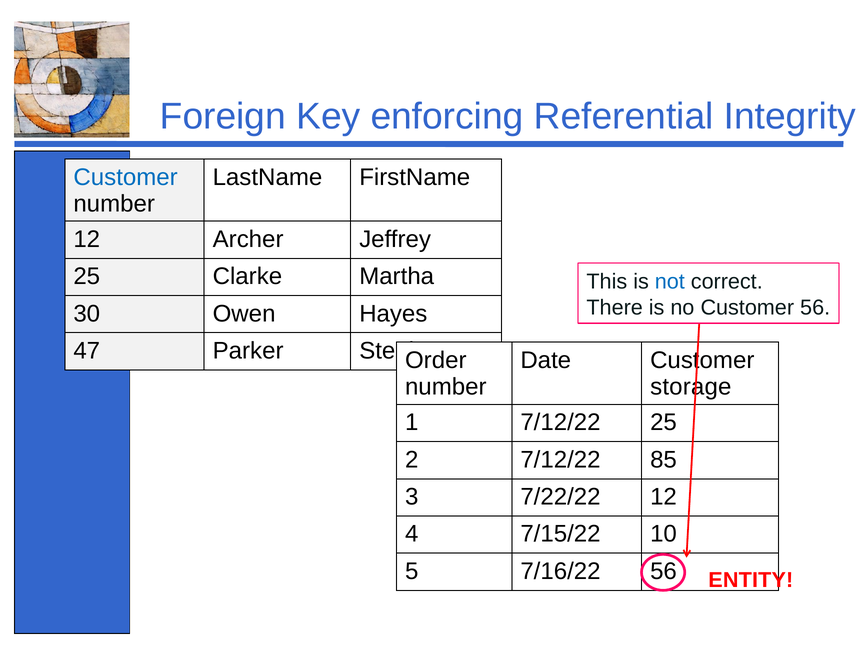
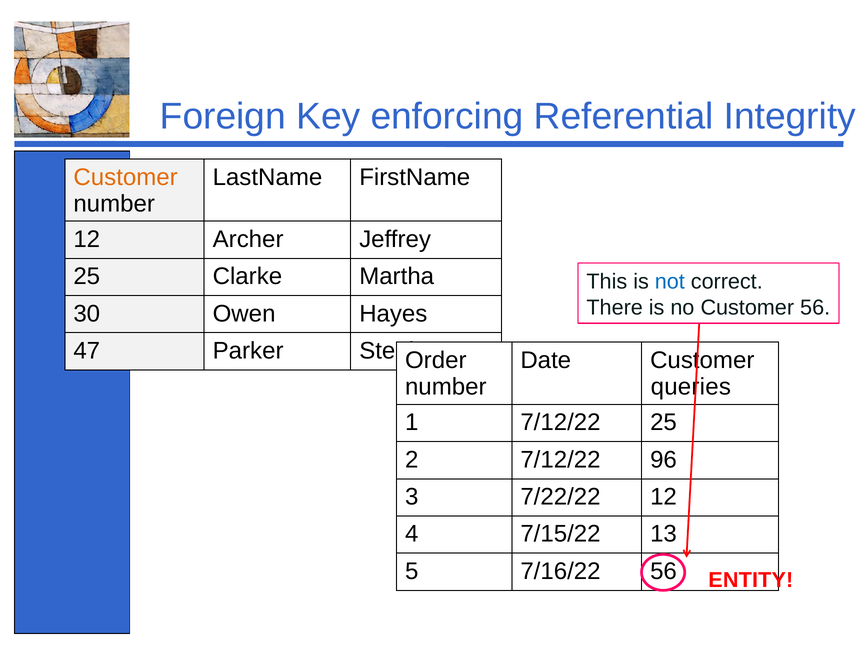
Customer colour: blue -> orange (126, 177)
storage: storage -> queries (691, 388)
85: 85 -> 96 (664, 460)
10: 10 -> 13 (664, 535)
